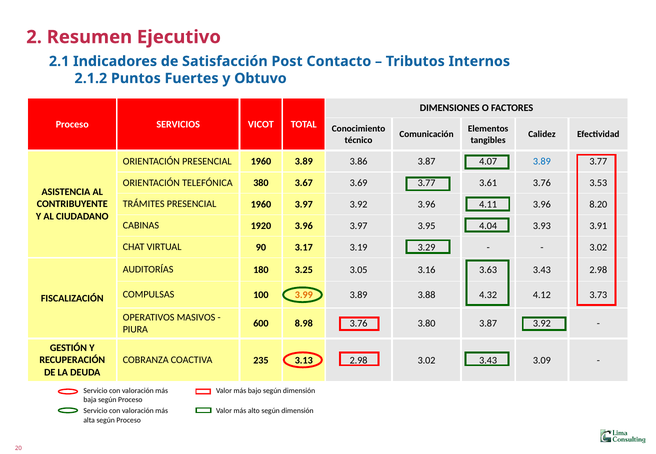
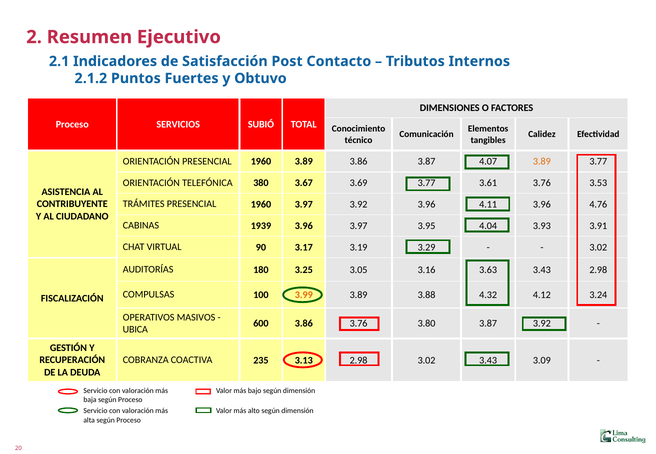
VICOT: VICOT -> SUBIÓ (261, 125)
3.89 colour: blue -> orange (542, 162)
8.20: 8.20 -> 4.76 (598, 205)
1920: 1920 -> 1939 (261, 226)
3.73: 3.73 -> 3.24 (598, 295)
600 8.98: 8.98 -> 3.86 (304, 324)
PIURA: PIURA -> UBICA (135, 330)
